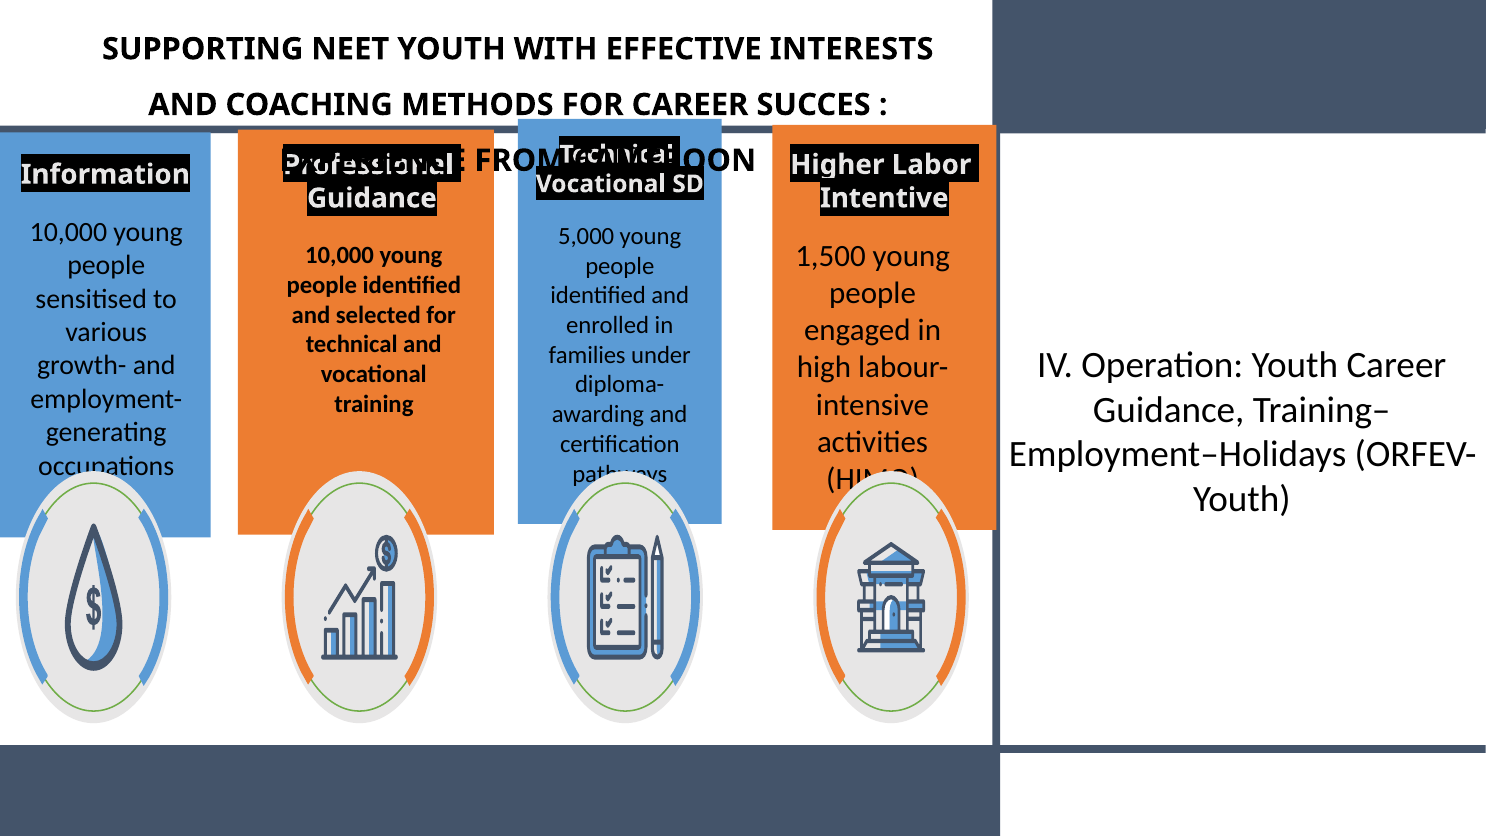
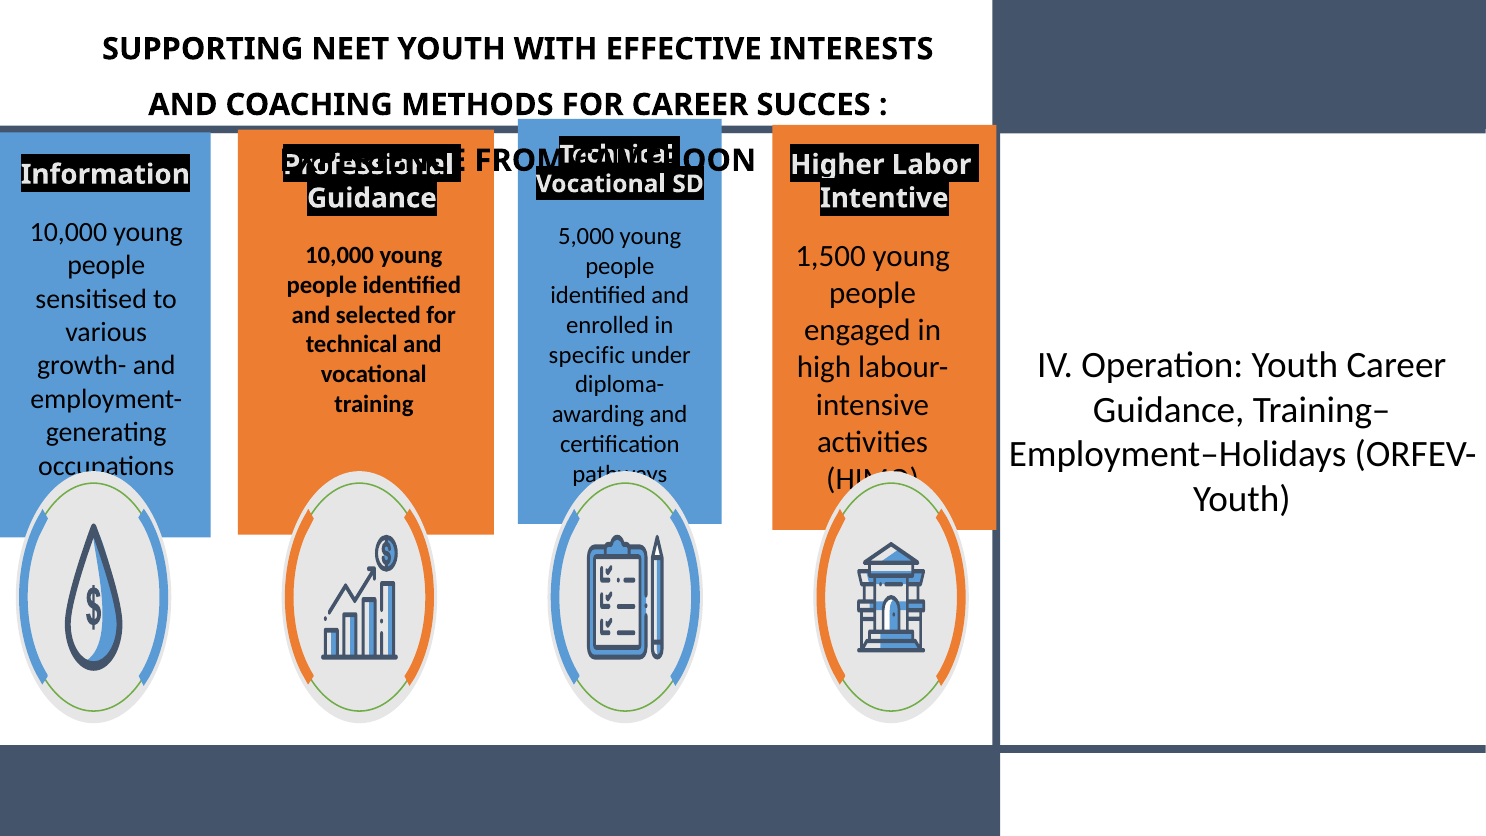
families: families -> specific (587, 355)
